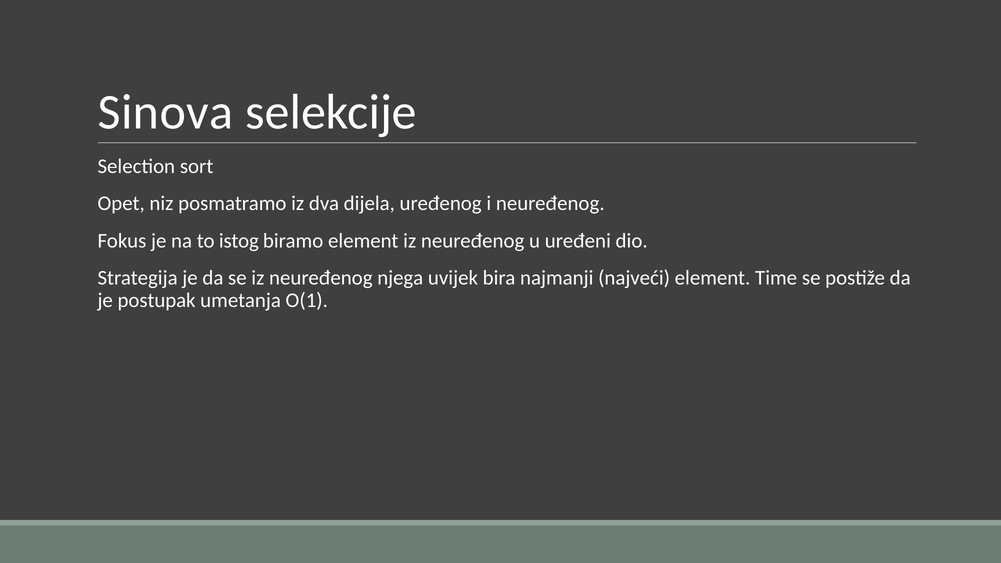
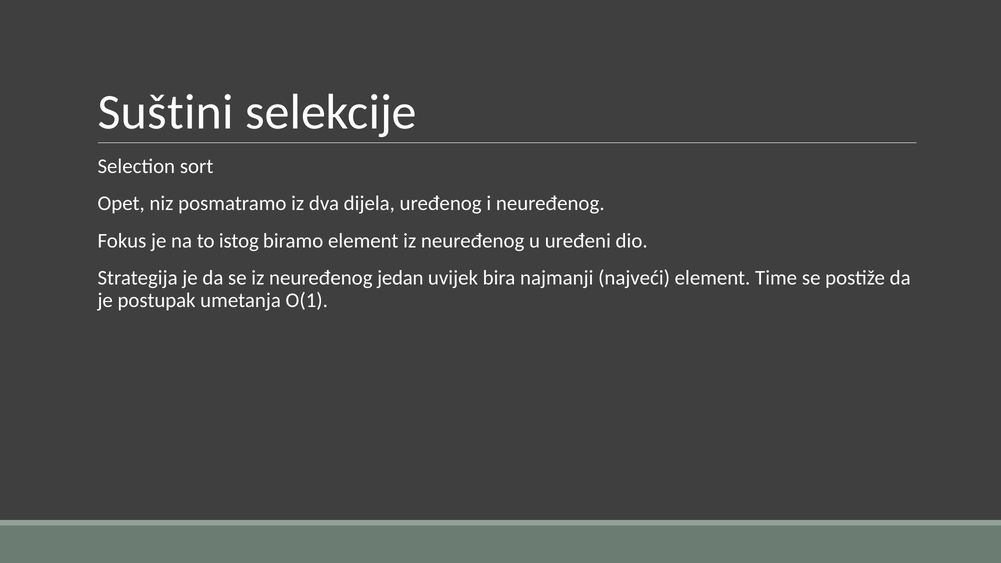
Sinova: Sinova -> Suštini (166, 112)
njega: njega -> jedan (400, 278)
